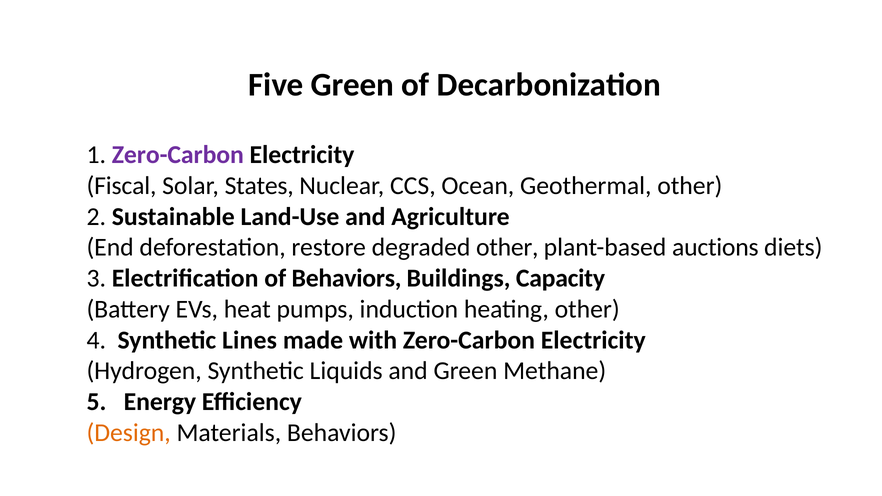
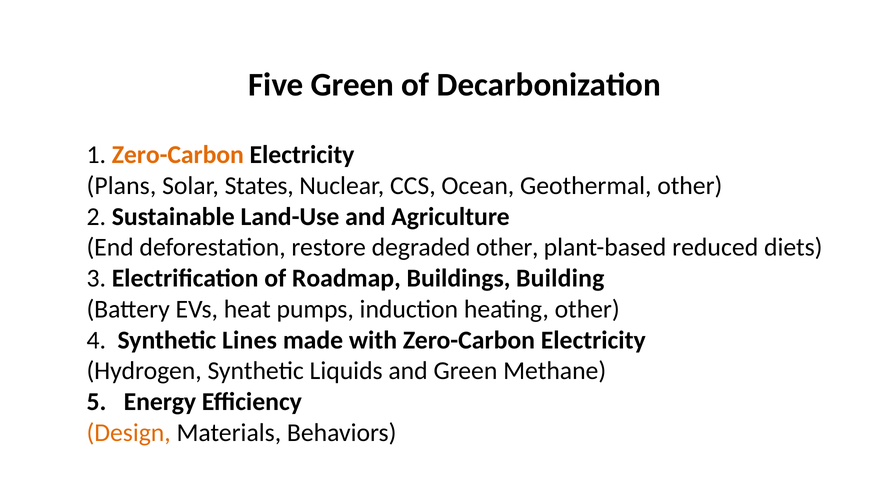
Zero-Carbon colour: purple -> orange (178, 155)
Fiscal: Fiscal -> Plans (121, 186)
auctions: auctions -> reduced (715, 247)
of Behaviors: Behaviors -> Roadmap (346, 278)
Capacity: Capacity -> Building (560, 278)
